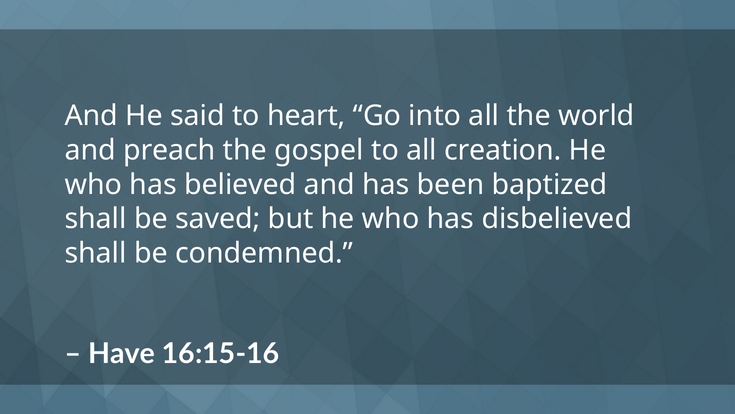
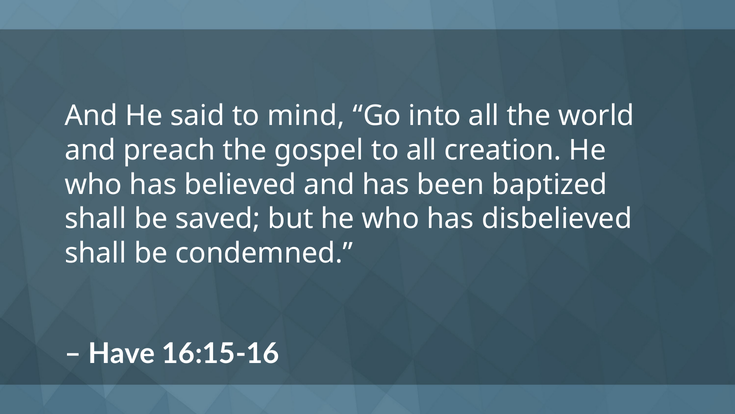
heart: heart -> mind (306, 116)
